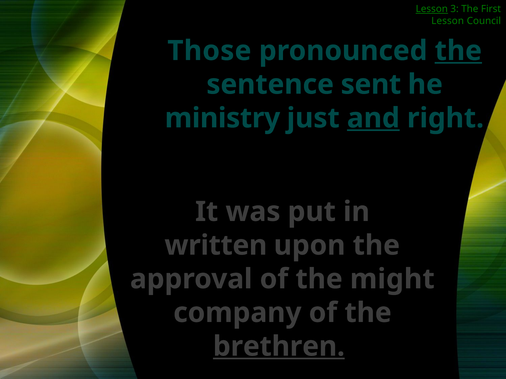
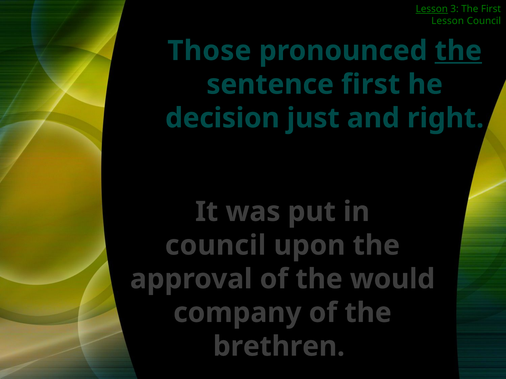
sentence sent: sent -> first (371, 85)
ministry: ministry -> decision (222, 118)
and underline: present -> none (373, 118)
written: written -> council (216, 246)
might: might -> would (392, 279)
brethren underline: present -> none (279, 347)
